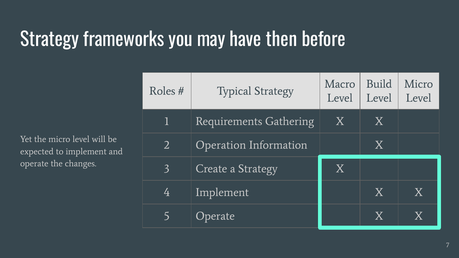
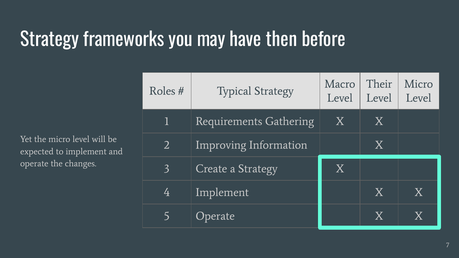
Build: Build -> Their (379, 84)
Operation: Operation -> Improving (221, 145)
